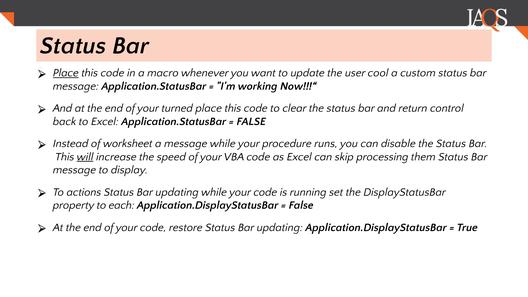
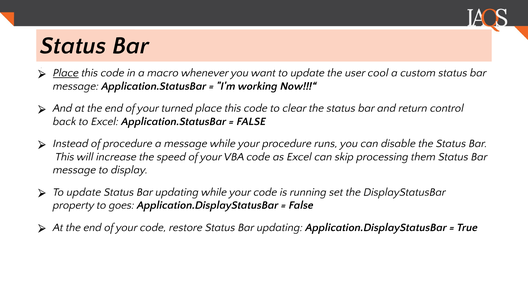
of worksheet: worksheet -> procedure (128, 144)
will underline: present -> none (85, 157)
actions: actions -> update (84, 192)
each: each -> goes (122, 205)
